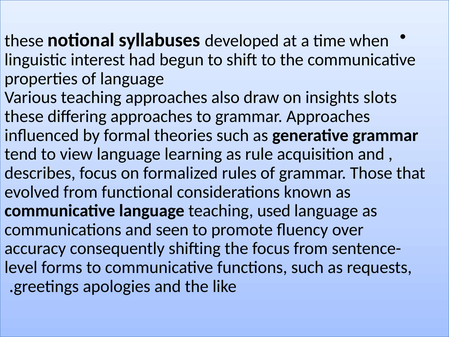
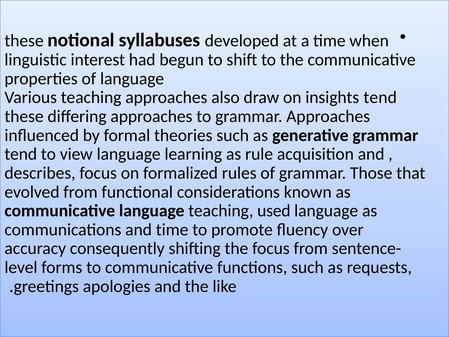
insights slots: slots -> tend (380, 97)
and seen: seen -> time (172, 229)
